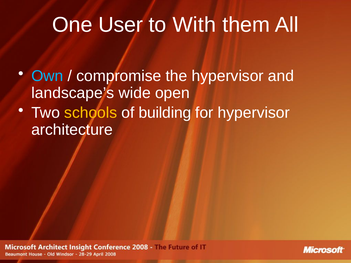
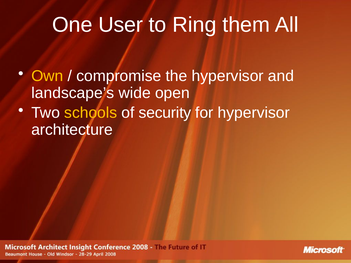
With: With -> Ring (194, 25)
Own colour: light blue -> yellow (47, 76)
building: building -> security (165, 113)
